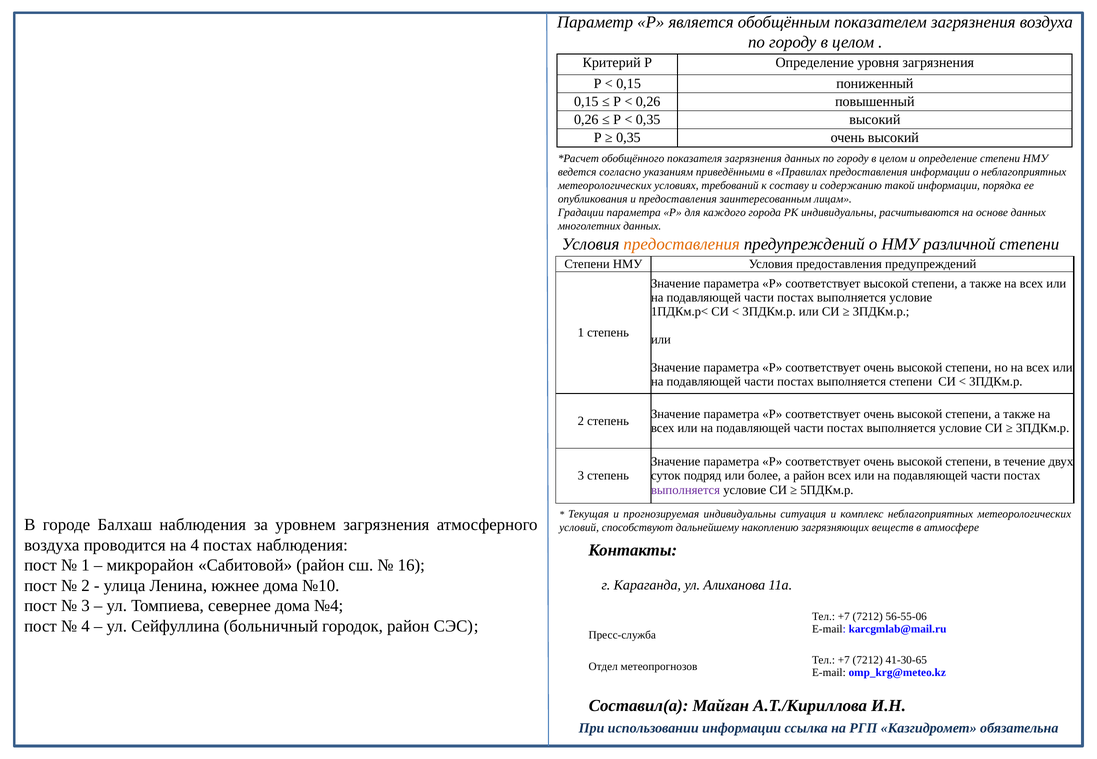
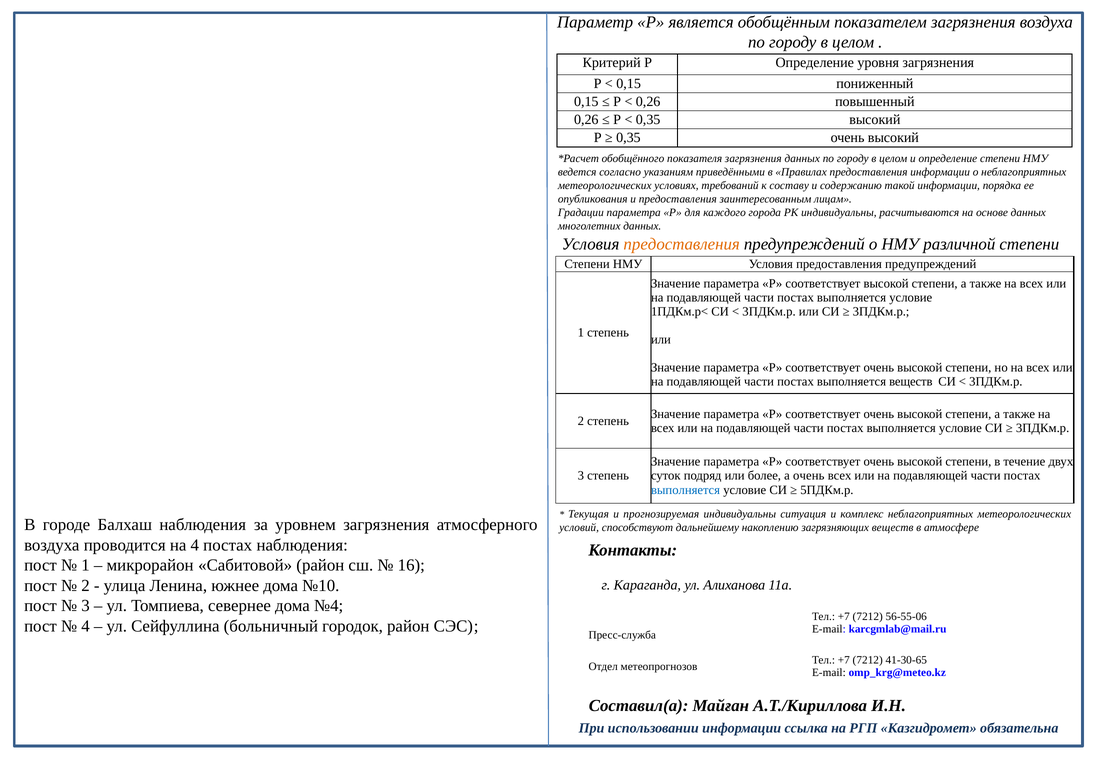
выполняется степени: степени -> веществ (911, 382)
а район: район -> очень (809, 476)
выполняется colour: purple -> blue (686, 490)
